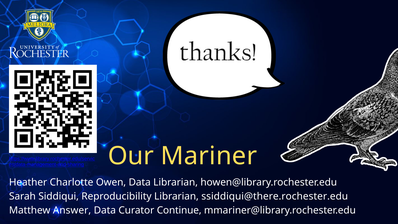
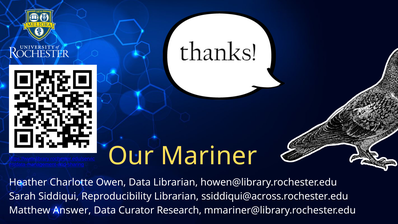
ssiddiqui@there.rochester.edu: ssiddiqui@there.rochester.edu -> ssiddiqui@across.rochester.edu (275, 196)
Continue: Continue -> Research (179, 210)
